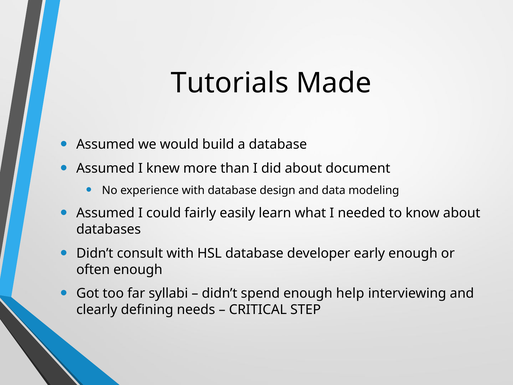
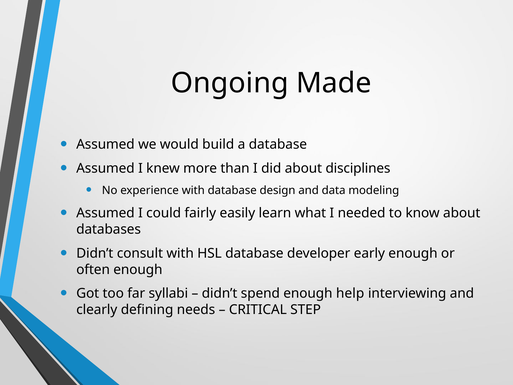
Tutorials: Tutorials -> Ongoing (230, 83)
document: document -> disciplines (358, 168)
